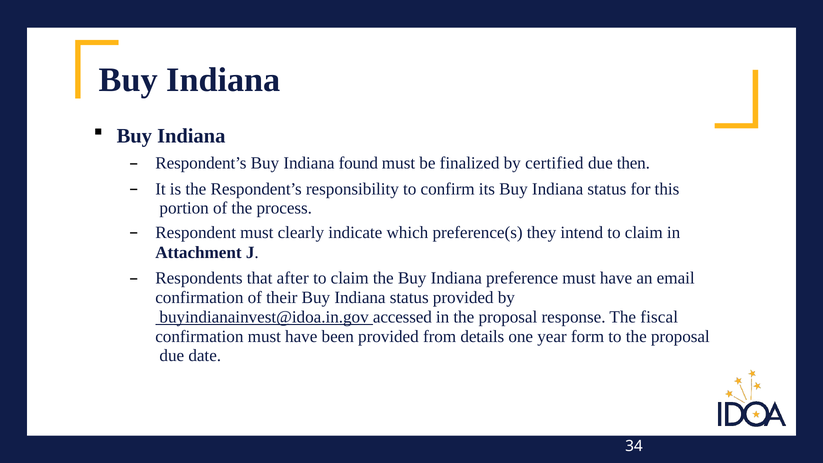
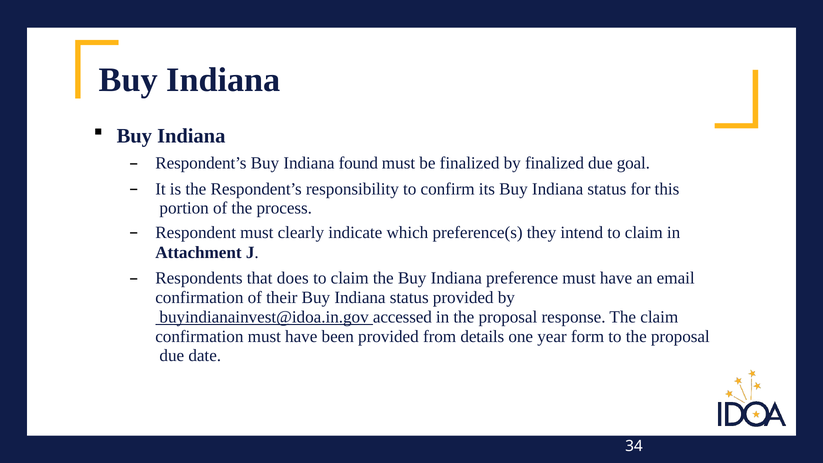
by certified: certified -> finalized (554, 163)
then: then -> goal (633, 163)
after: after -> does (293, 278)
The fiscal: fiscal -> claim (659, 317)
